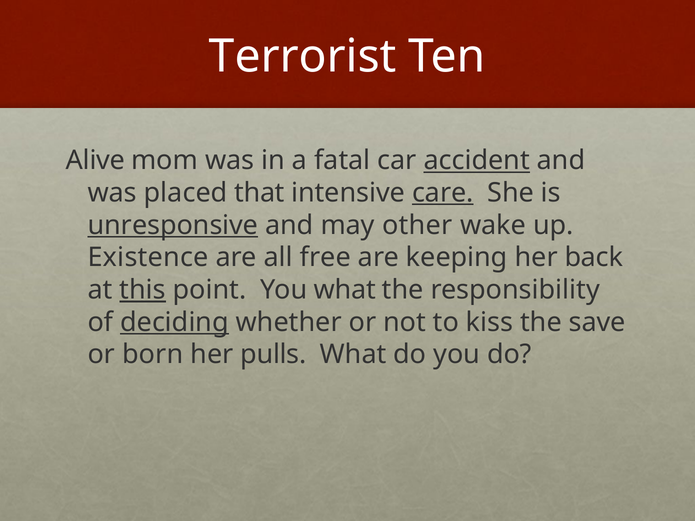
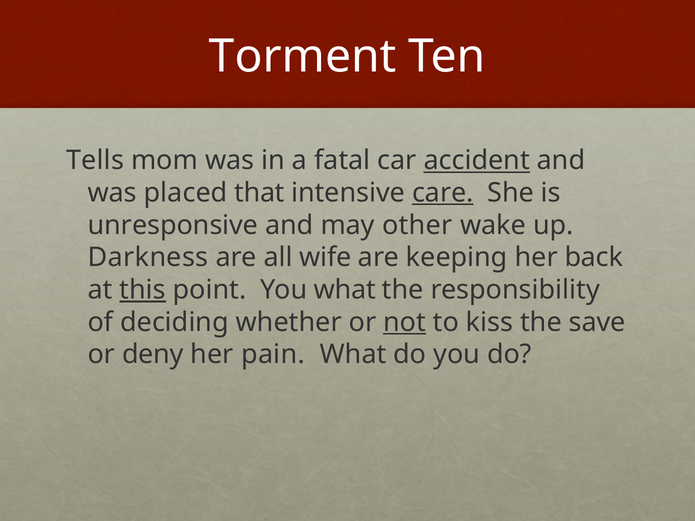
Terrorist: Terrorist -> Torment (303, 57)
Alive: Alive -> Tells (95, 161)
unresponsive underline: present -> none (173, 225)
Existence: Existence -> Darkness (148, 258)
free: free -> wife (325, 258)
deciding underline: present -> none (174, 322)
not underline: none -> present (405, 322)
born: born -> deny (153, 355)
pulls: pulls -> pain (273, 355)
